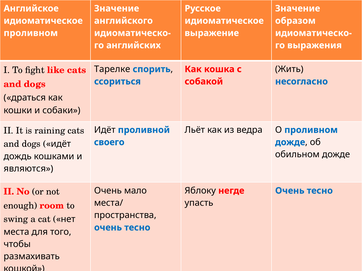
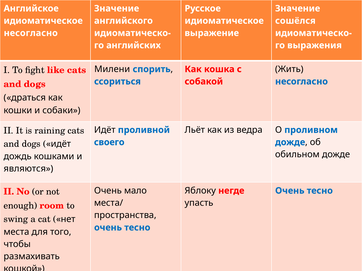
образом: образом -> сошёлся (295, 21)
проливном: проливном -> несогласно (31, 33)
Тарелке: Тарелке -> Милени (112, 69)
